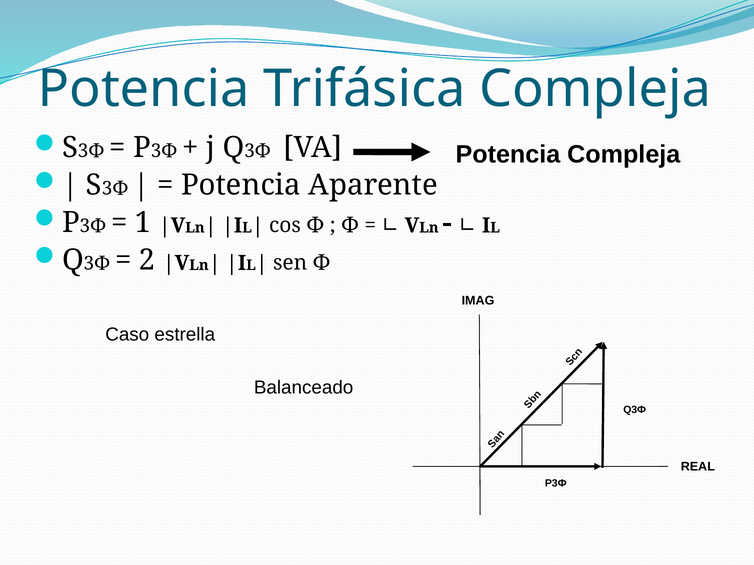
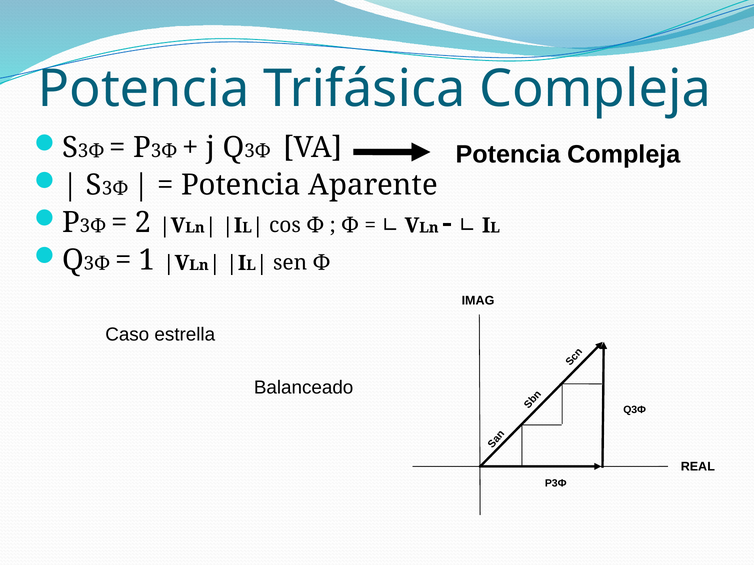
1: 1 -> 2 (143, 223)
2: 2 -> 1 (147, 260)
